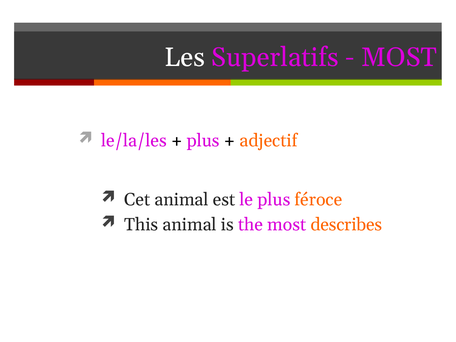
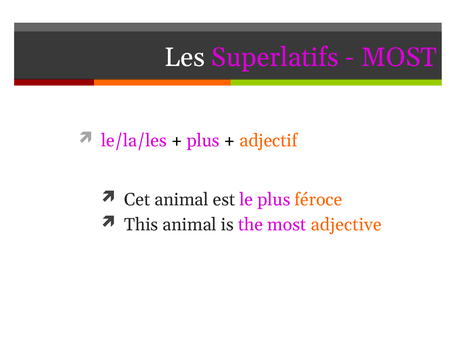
describes: describes -> adjective (346, 225)
